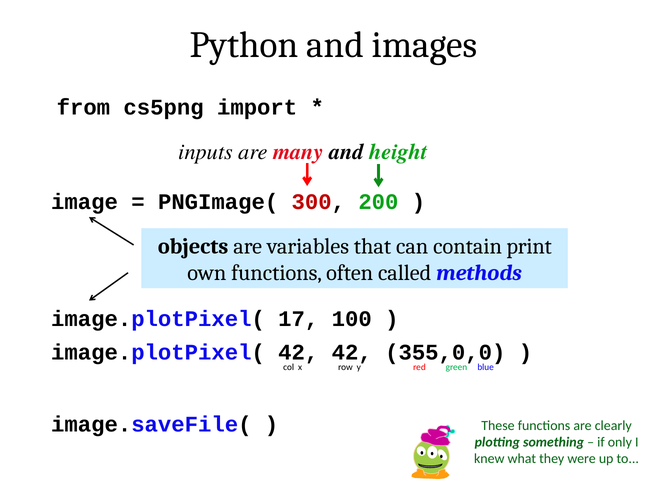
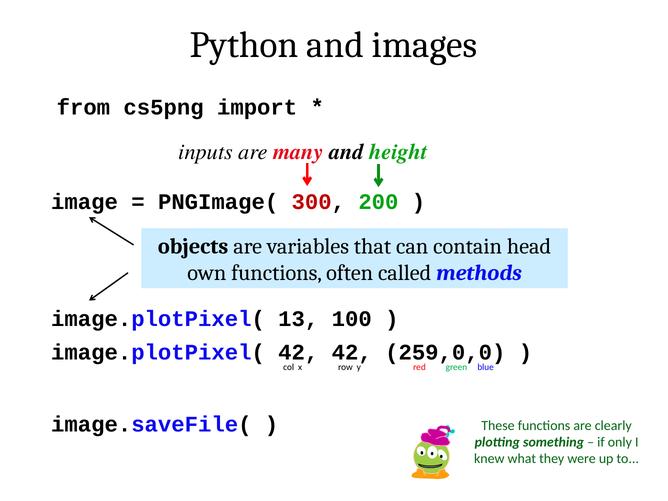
print: print -> head (529, 246)
17: 17 -> 13 (298, 319)
355,0,0: 355,0,0 -> 259,0,0 (445, 352)
